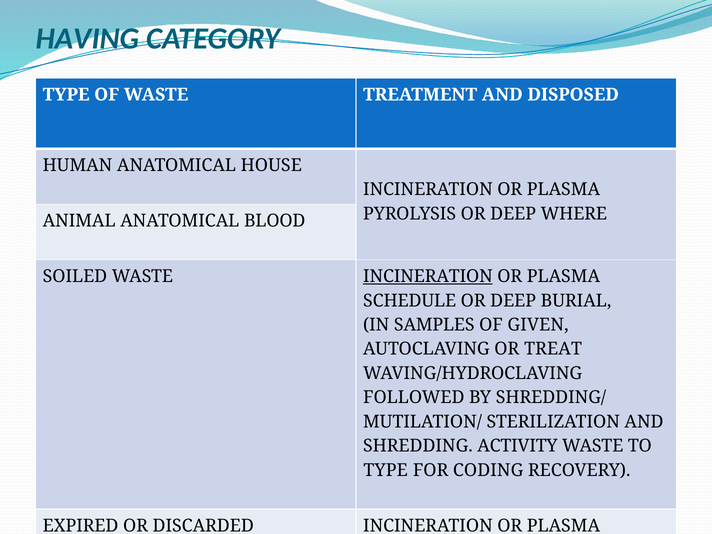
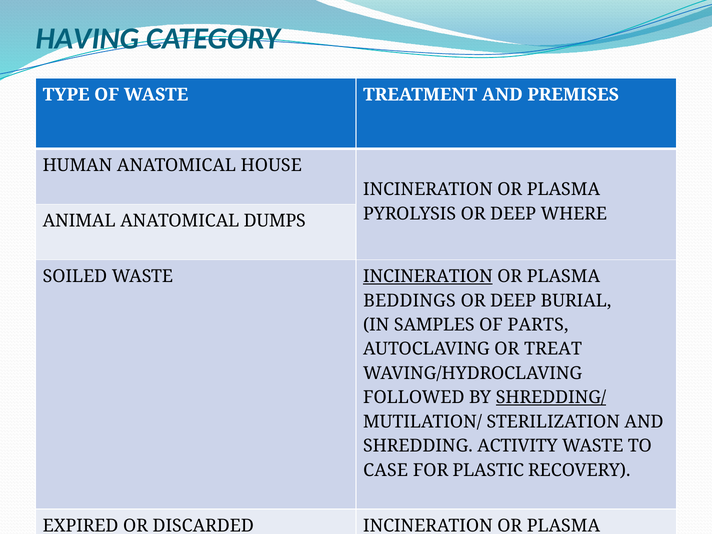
AND DISPOSED: DISPOSED -> PREMISES (573, 95)
BLOOD: BLOOD -> DUMPS (275, 221)
SCHEDULE: SCHEDULE -> BEDDINGS (410, 301)
GIVEN: GIVEN -> PARTS (538, 325)
SHREDDING/ underline: none -> present (551, 398)
TYPE: TYPE -> CASE (386, 470)
CODING: CODING -> PLASTIC (488, 470)
